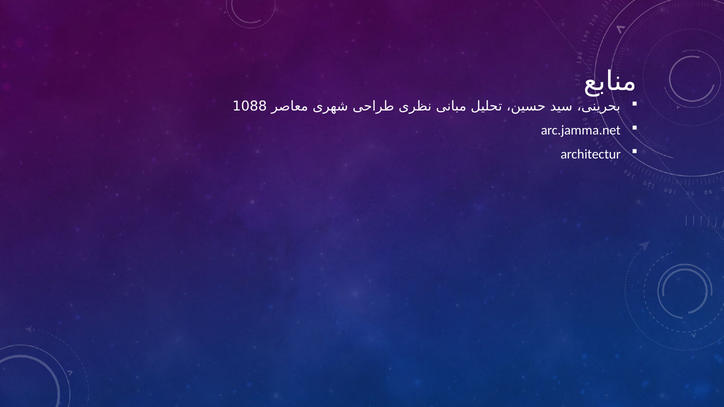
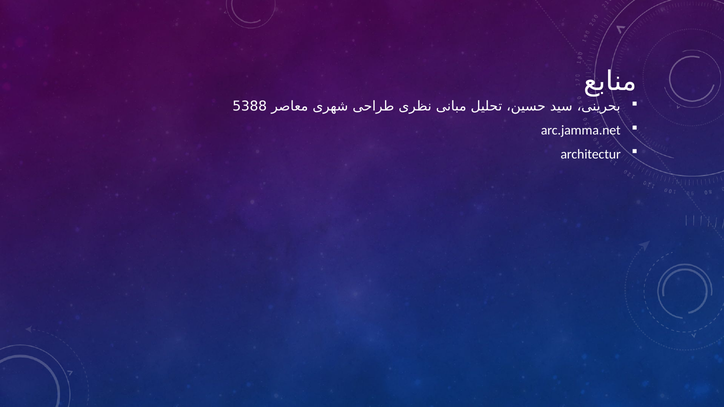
1088: 1088 -> 5388 (250, 107)
